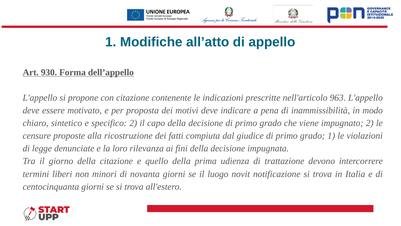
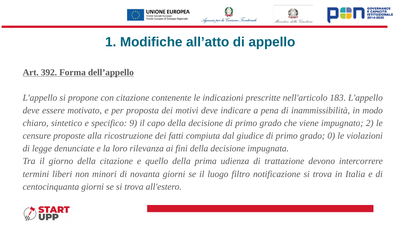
930: 930 -> 392 (49, 72)
963: 963 -> 183 (338, 98)
specifico 2: 2 -> 9 (133, 123)
grado 1: 1 -> 0 (331, 136)
novit: novit -> filtro (241, 174)
